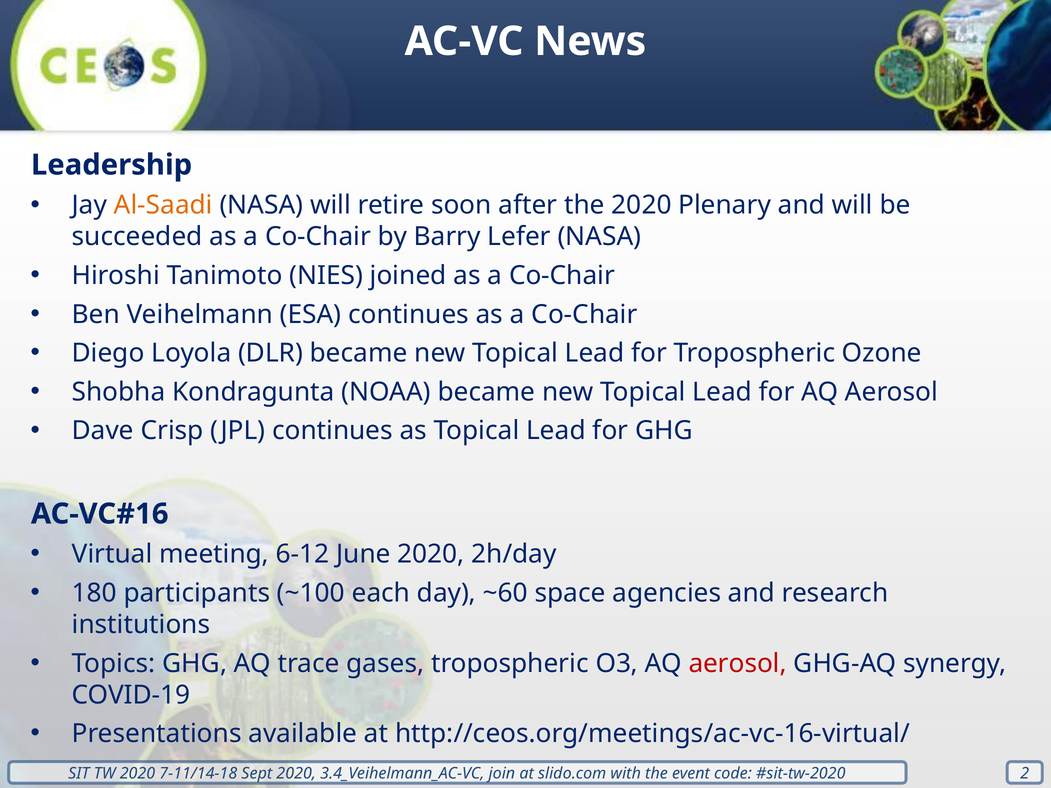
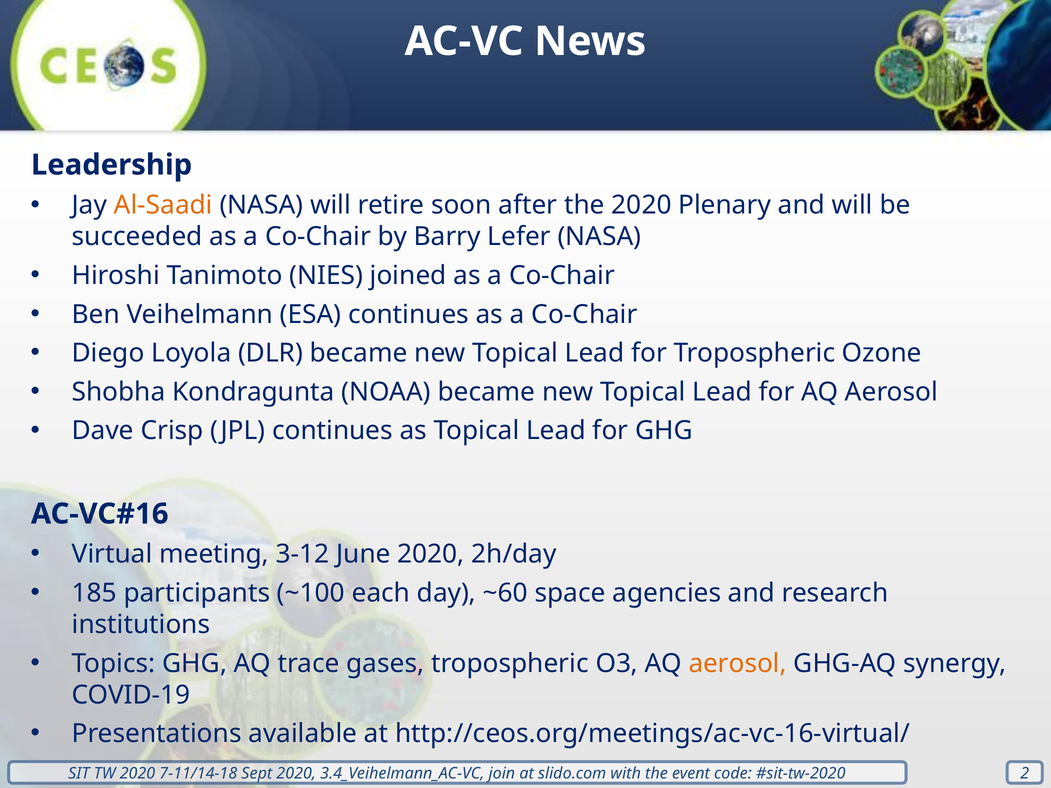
6-12: 6-12 -> 3-12 (303, 554)
180: 180 -> 185 (94, 593)
aerosol colour: red -> orange (738, 664)
